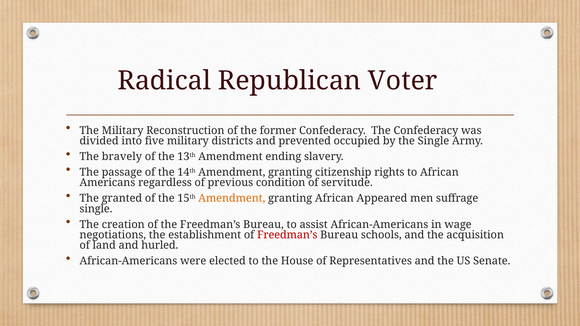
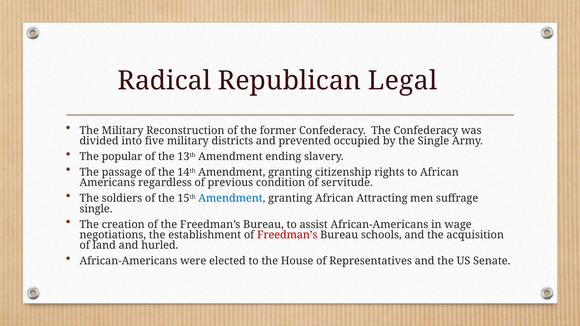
Voter: Voter -> Legal (403, 81)
bravely: bravely -> popular (122, 157)
granted: granted -> soldiers (122, 199)
Amendment colour: orange -> blue (232, 199)
Appeared: Appeared -> Attracting (382, 199)
